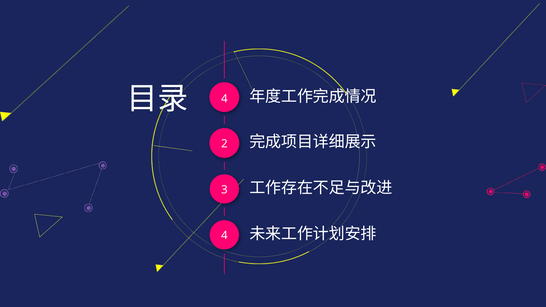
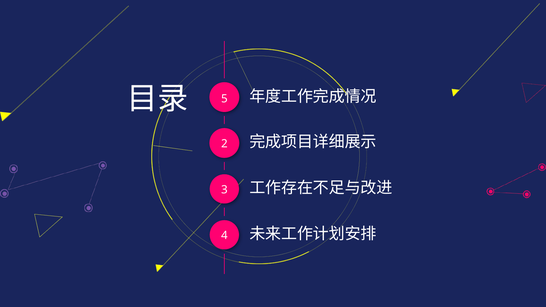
4: 4 -> 5 (224, 99)
